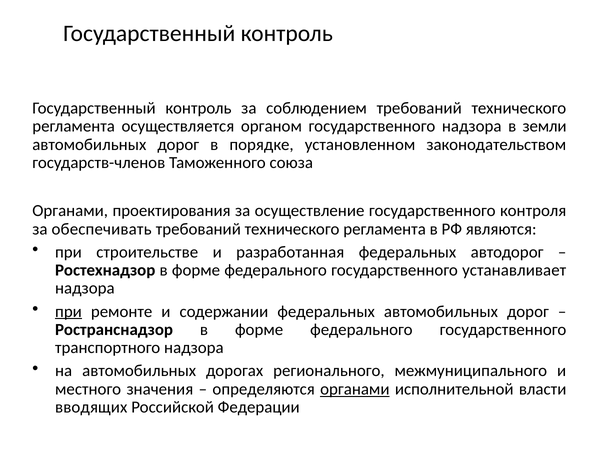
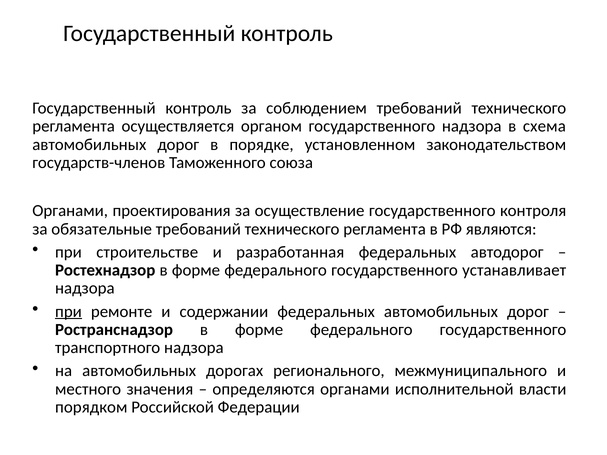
земли: земли -> схема (544, 126)
обеспечивать: обеспечивать -> обязательные (102, 229)
органами underline: present -> none (355, 389)
вводящих: вводящих -> порядком (91, 408)
